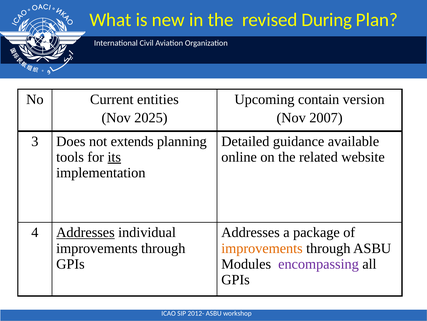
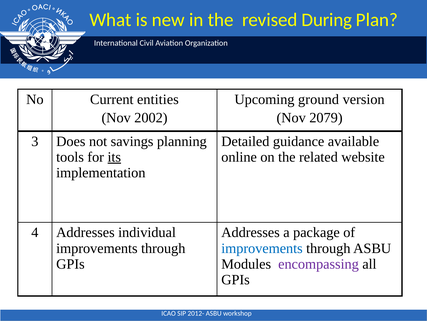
contain: contain -> ground (319, 99)
2025: 2025 -> 2002 (151, 118)
2007: 2007 -> 2079 (326, 118)
extends: extends -> savings (132, 141)
Addresses underline: present -> none (85, 232)
improvements colour: orange -> blue (262, 248)
